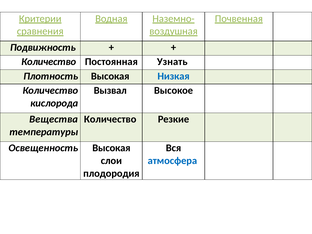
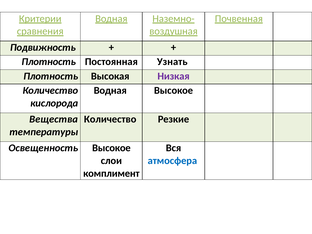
Количество: Количество -> Плотность (49, 62)
Низкая colour: blue -> purple (174, 76)
Вызвал: Вызвал -> Водная (110, 90)
Освещенность Высокая: Высокая -> Высокое (111, 148)
плодородия: плодородия -> комплимент (111, 173)
